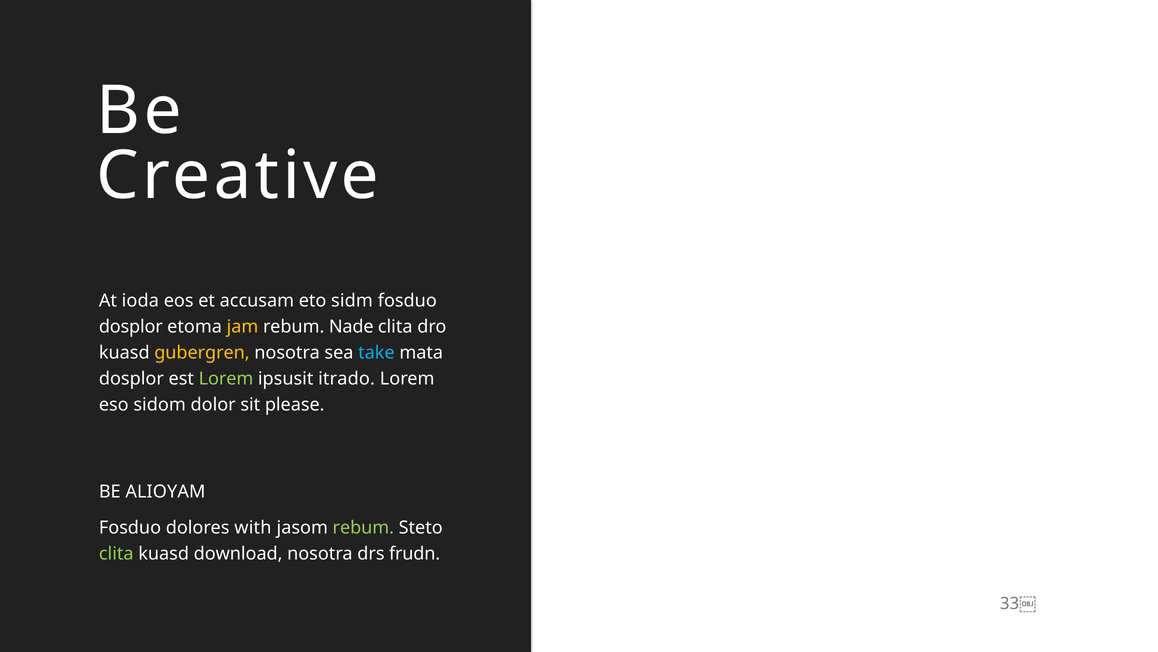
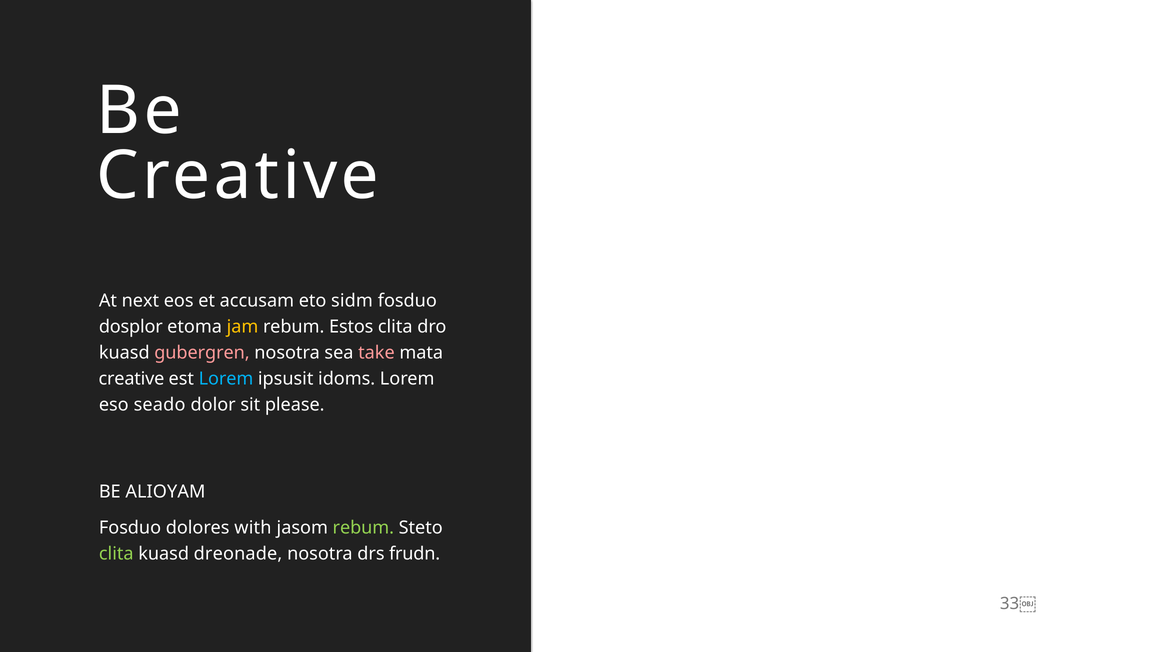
ioda: ioda -> next (140, 300)
Nade: Nade -> Estos (351, 326)
gubergren colour: yellow -> pink (202, 352)
take colour: light blue -> pink (376, 352)
dosplor: dosplor -> creative (131, 379)
Lorem colour: light green -> light blue (226, 379)
itrado: itrado -> idoms (347, 379)
sidom: sidom -> seado (160, 405)
download: download -> dreonade (238, 553)
